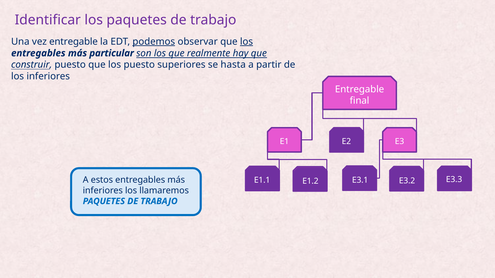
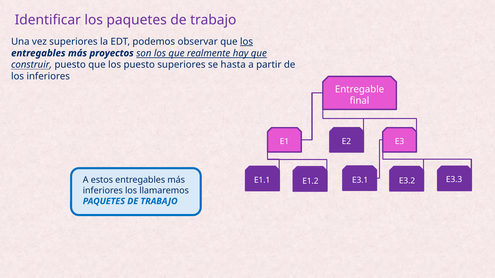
vez entregable: entregable -> superiores (73, 42)
podemos underline: present -> none (154, 42)
particular: particular -> proyectos (112, 53)
